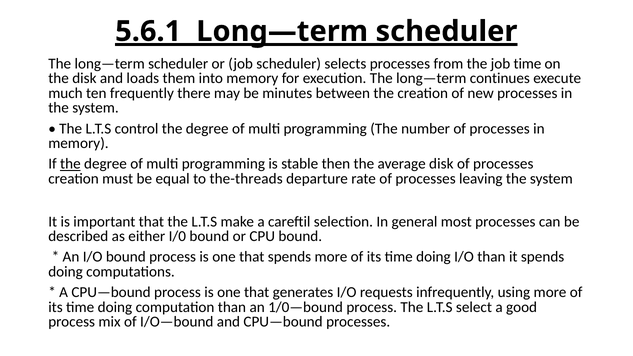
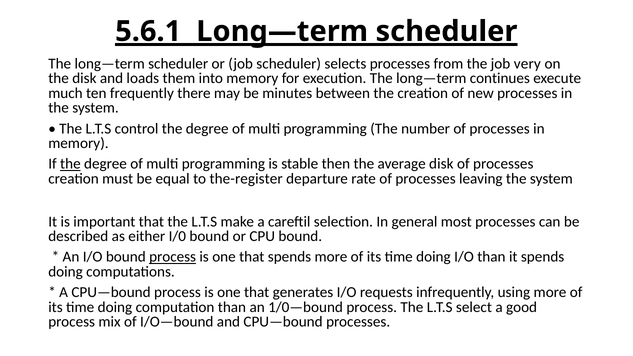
job time: time -> very (527, 64)
the-threads: the-threads -> the-register (246, 179)
process underline: none -> present (173, 257)
